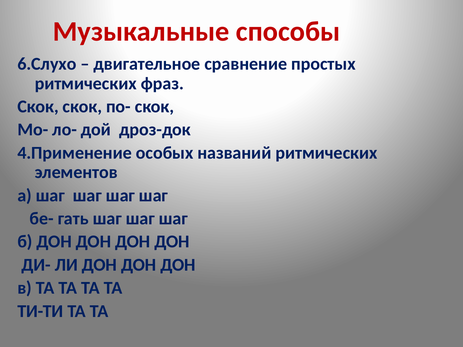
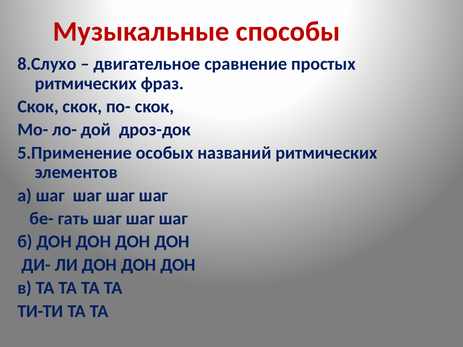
6.Слухо: 6.Слухо -> 8.Слухо (47, 64)
4.Применение: 4.Применение -> 5.Применение (75, 153)
